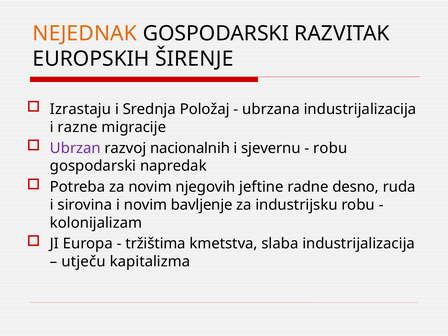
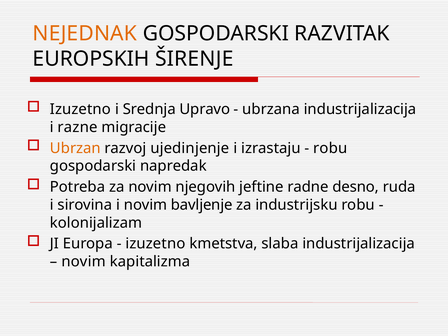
Izrastaju: Izrastaju -> Izuzetno (80, 109)
Položaj: Položaj -> Upravo (205, 109)
Ubrzan colour: purple -> orange (75, 148)
nacionalnih: nacionalnih -> ujedinjenje (190, 148)
sjevernu: sjevernu -> izrastaju (271, 148)
tržištima: tržištima -> izuzetno (155, 244)
utječu: utječu -> novim (84, 262)
